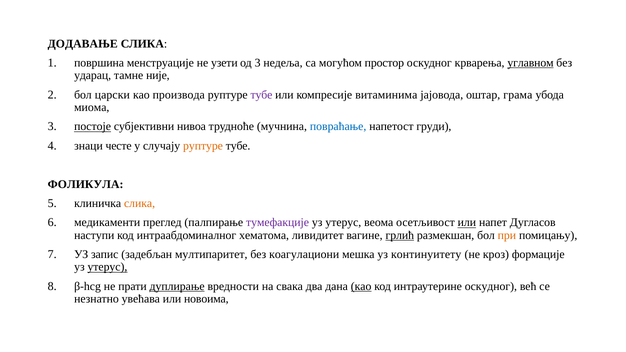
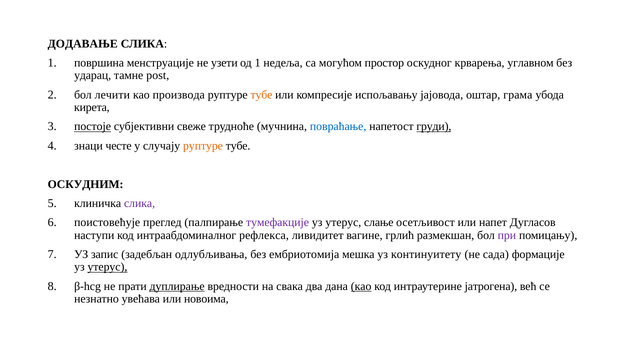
од 3: 3 -> 1 (258, 63)
углавном underline: present -> none (531, 63)
није: није -> post (158, 76)
царски: царски -> лечити (112, 95)
тубе colour: purple -> orange (261, 95)
витаминима: витаминима -> испољавању (386, 95)
миома: миома -> кирета (92, 107)
нивоа: нивоа -> свеже (192, 127)
груди underline: none -> present (434, 127)
ФОЛИКУЛА: ФОЛИКУЛА -> ОСКУДНИМ (86, 184)
слика colour: orange -> purple (140, 203)
медикаменти: медикаменти -> поистовећује (107, 223)
веома: веома -> слање (379, 223)
или underline: present -> none (467, 223)
хематома: хематома -> рефлекса (264, 235)
грлић underline: present -> none (400, 235)
при colour: orange -> purple (507, 235)
мултипаритет: мултипаритет -> одлубљивања (211, 255)
коагулациони: коагулациони -> ембриотомија (304, 255)
кроз: кроз -> сада (496, 255)
интраутерине оскудног: оскудног -> јатрогена (491, 286)
